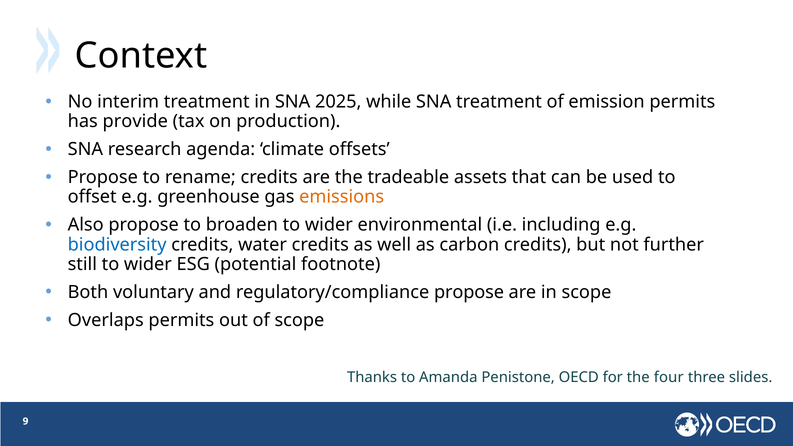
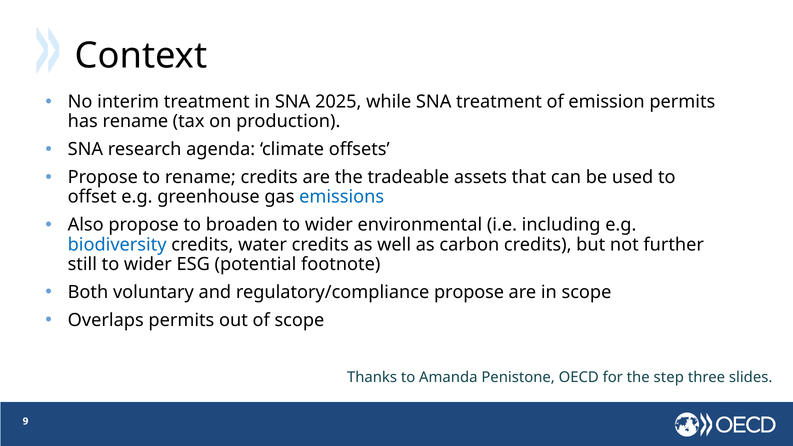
has provide: provide -> rename (135, 121)
emissions colour: orange -> blue (342, 197)
four: four -> step (669, 377)
